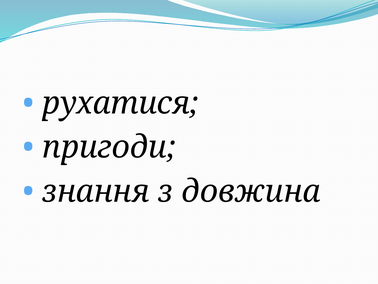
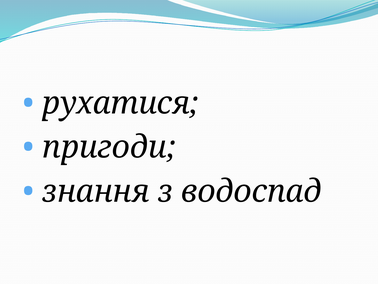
довжина: довжина -> водоспад (251, 191)
